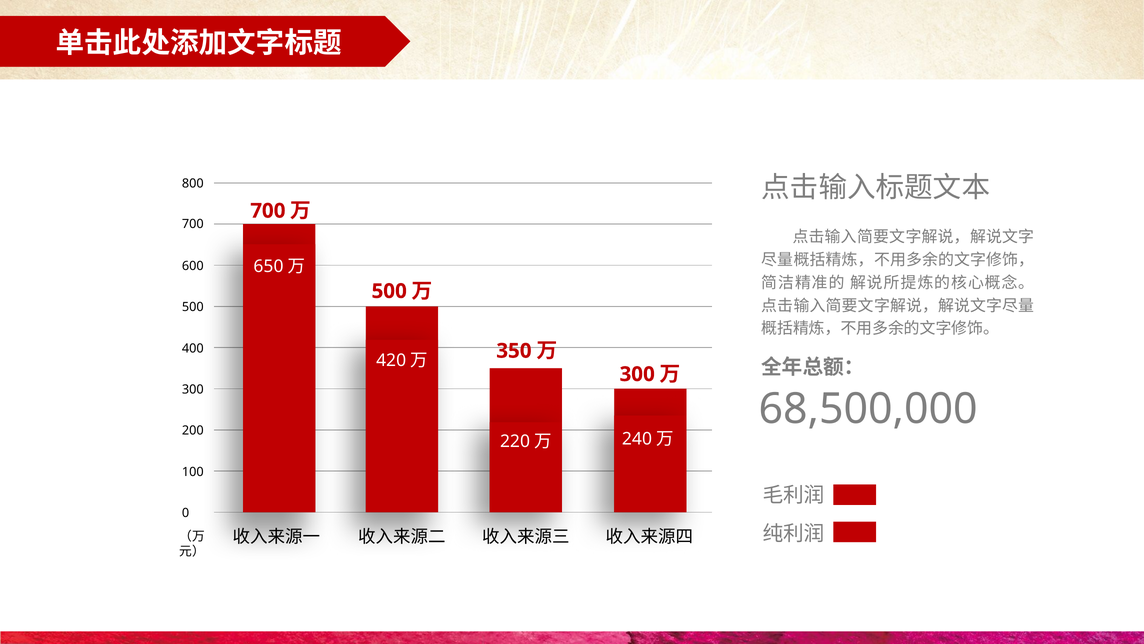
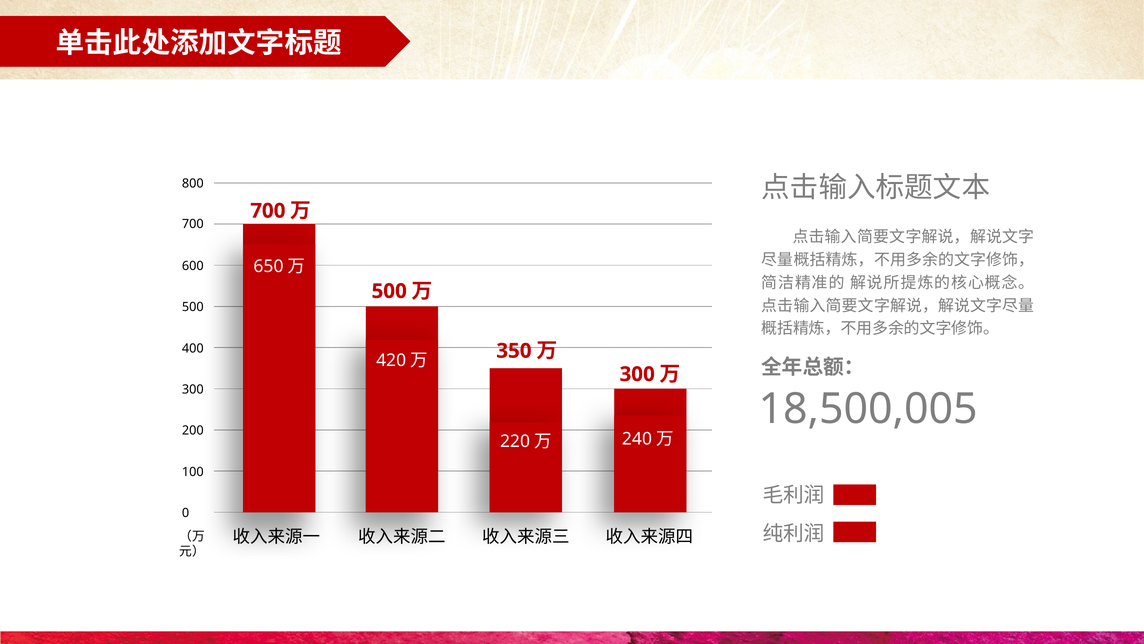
68,500,000: 68,500,000 -> 18,500,005 (868, 409)
